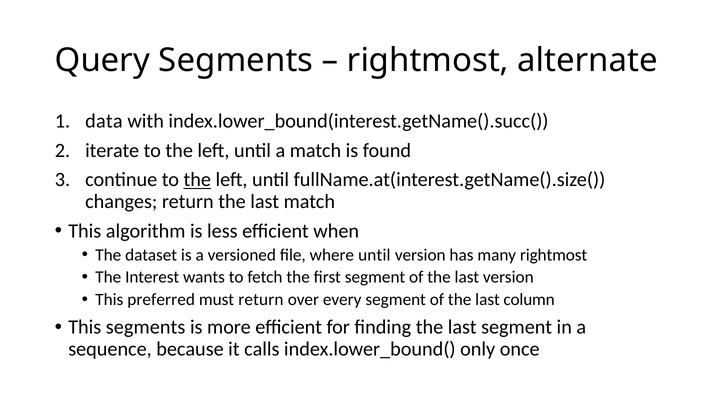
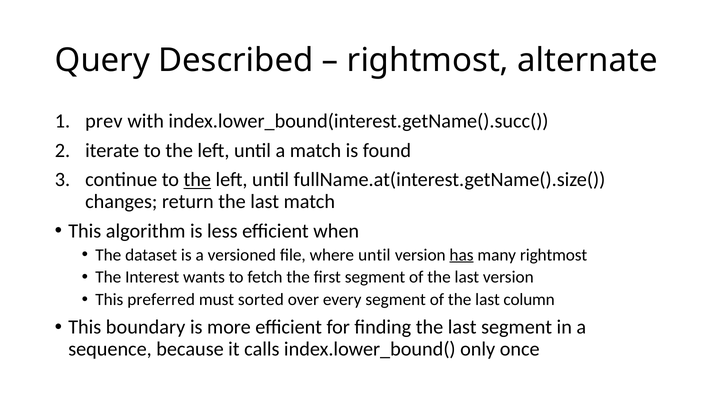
Query Segments: Segments -> Described (236, 60)
data: data -> prev (104, 121)
has underline: none -> present (462, 255)
must return: return -> sorted (261, 300)
This segments: segments -> boundary (146, 327)
